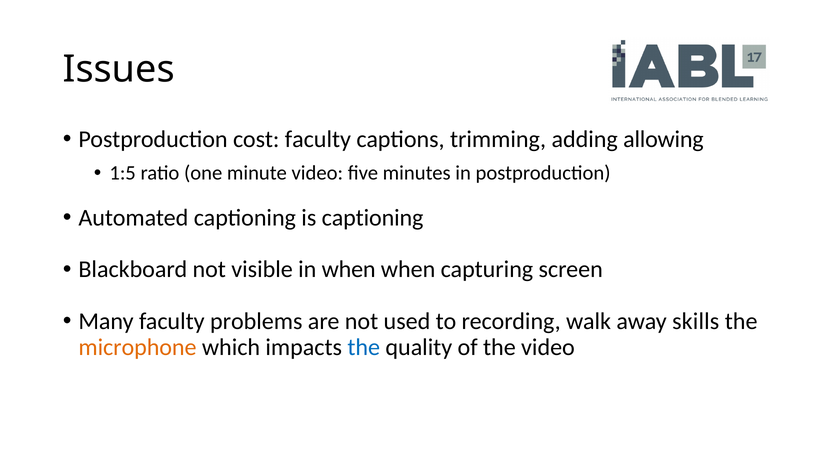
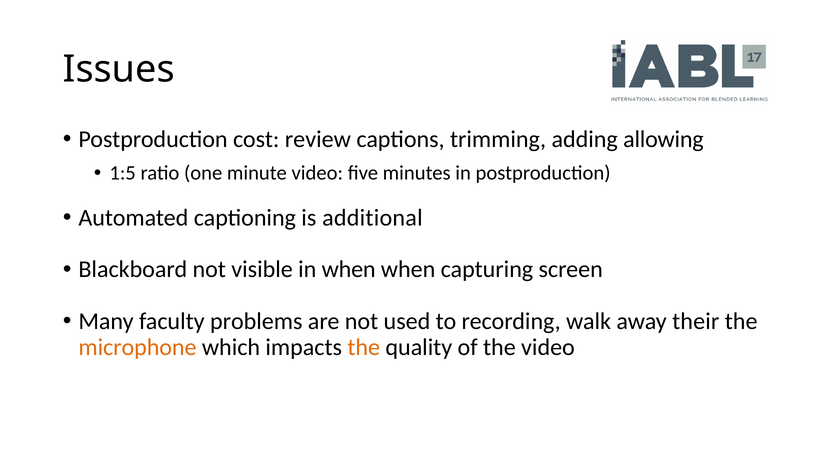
cost faculty: faculty -> review (318, 140)
is captioning: captioning -> additional (372, 218)
skills: skills -> their (696, 322)
the colour: blue -> orange (364, 348)
